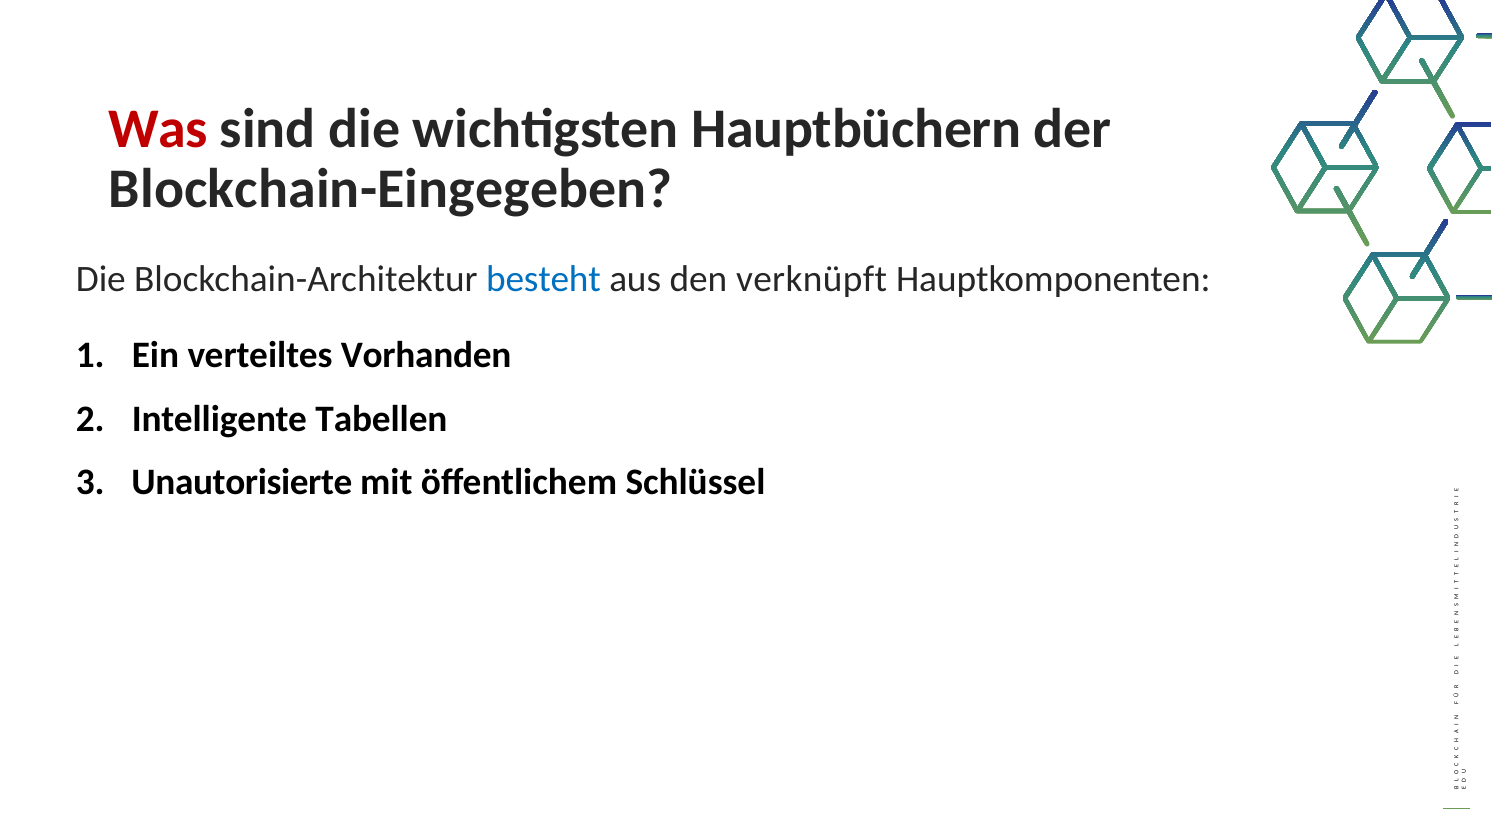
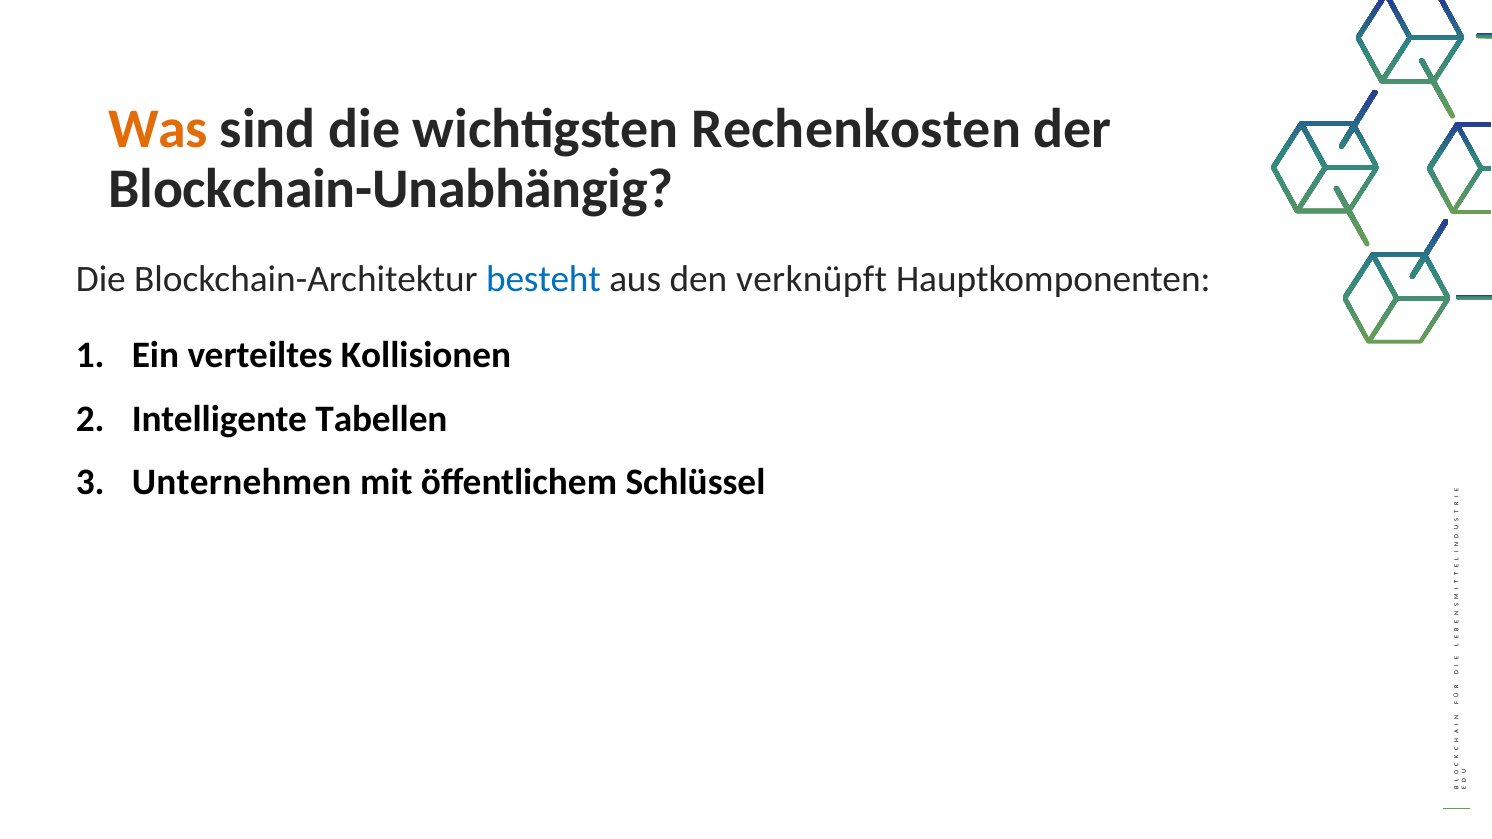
Was colour: red -> orange (158, 129)
Hauptbüchern: Hauptbüchern -> Rechenkosten (856, 129)
Blockchain-Eingegeben: Blockchain-Eingegeben -> Blockchain-Unabhängig (391, 189)
Vorhanden: Vorhanden -> Kollisionen (426, 356)
Unautorisierte: Unautorisierte -> Unternehmen (242, 482)
